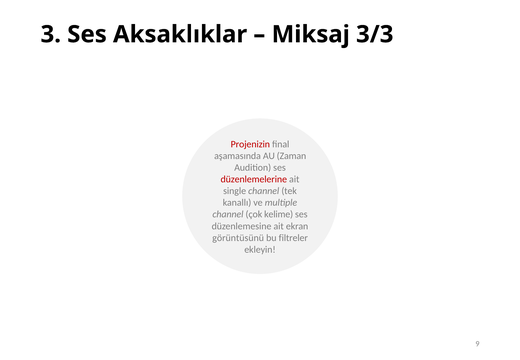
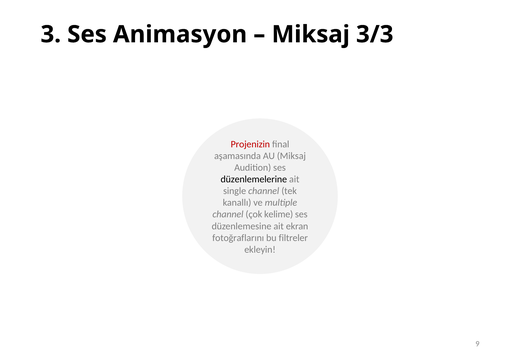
Aksaklıklar: Aksaklıklar -> Animasyon (180, 34)
AU Zaman: Zaman -> Miksaj (291, 156)
düzenlemelerine colour: red -> black (254, 179)
görüntüsünü: görüntüsünü -> fotoğraflarını (238, 238)
